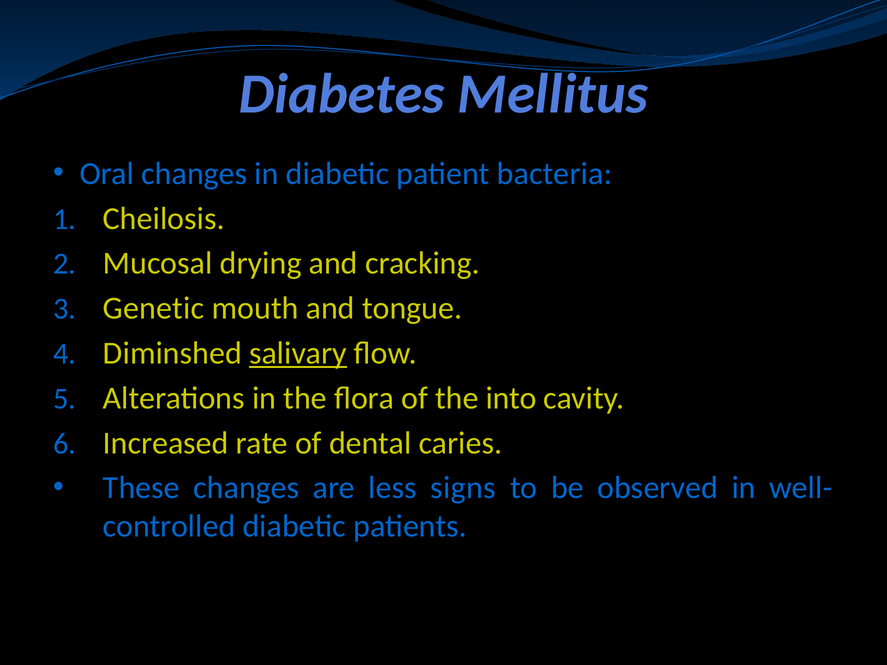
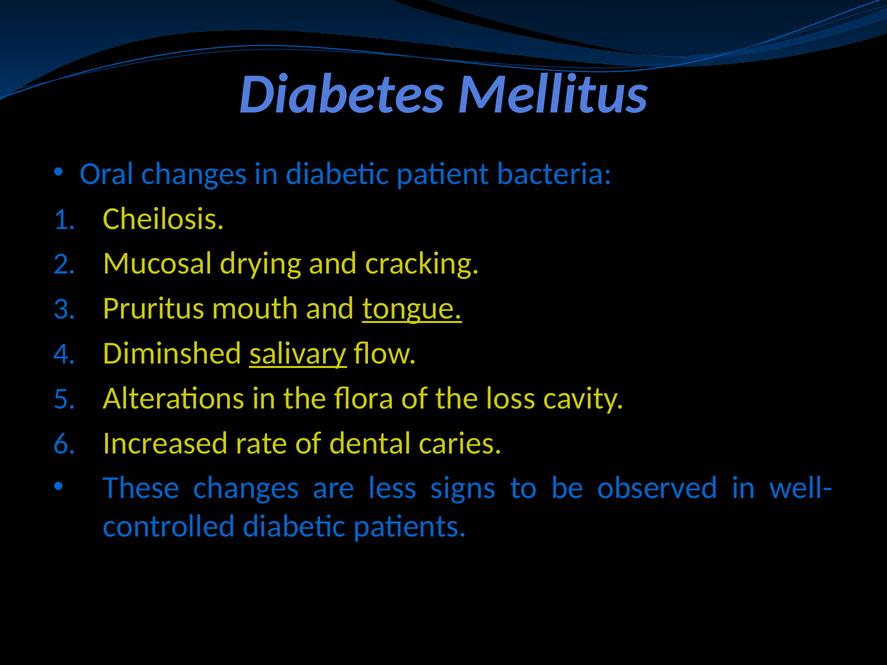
Genetic: Genetic -> Pruritus (154, 308)
tongue underline: none -> present (412, 308)
into: into -> loss (511, 398)
